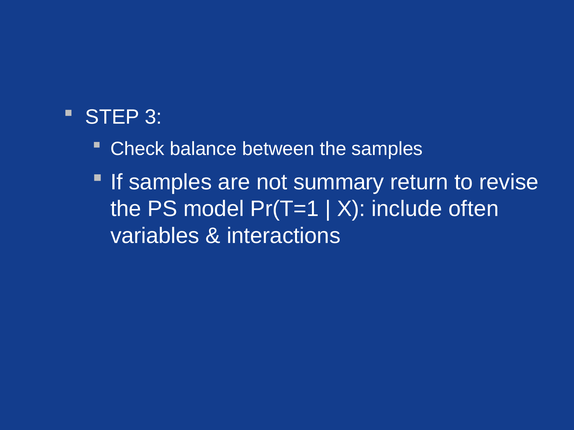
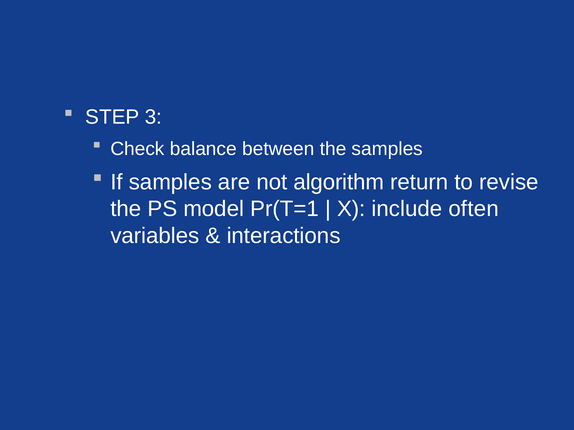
summary: summary -> algorithm (339, 182)
